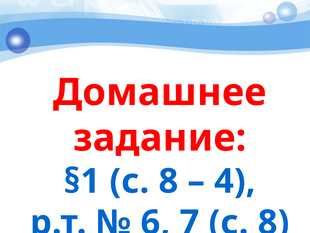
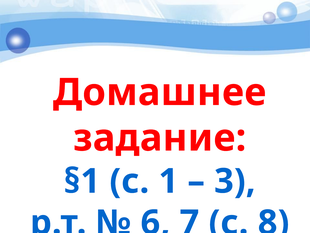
§1 с 8: 8 -> 1 (168, 181)
4: 4 -> 3 (235, 181)
